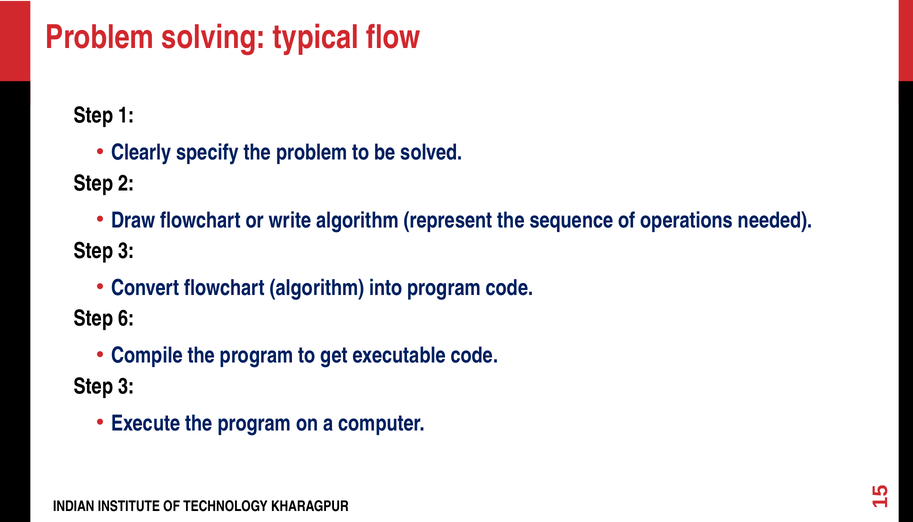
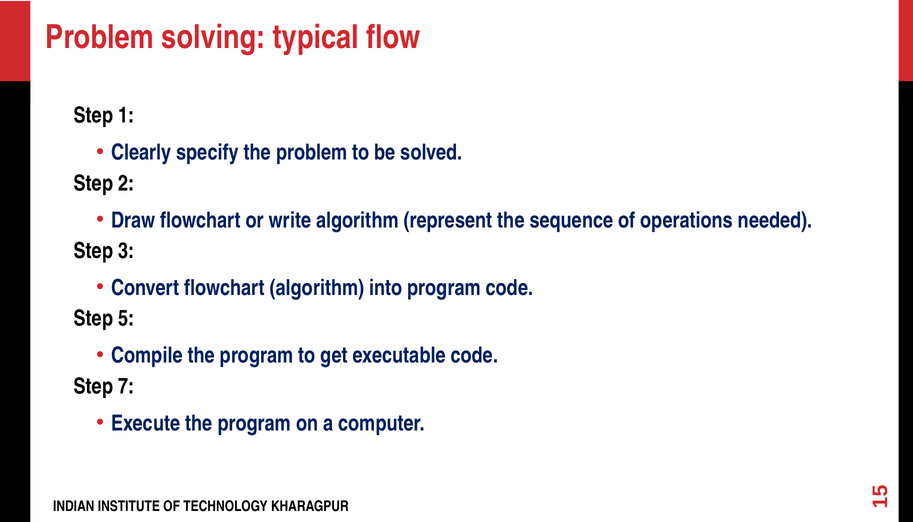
Step 6: 6 -> 5 (126, 319)
3: 3 -> 7 (126, 386)
